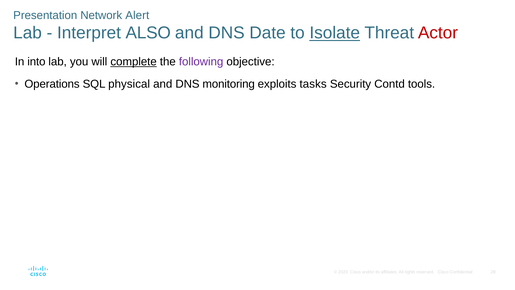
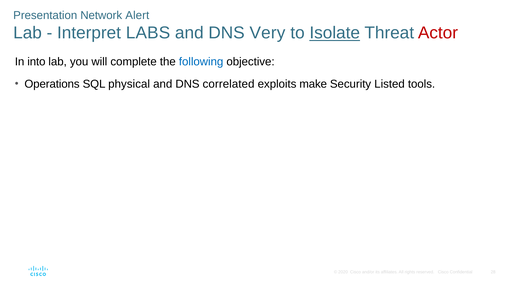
ALSO: ALSO -> LABS (148, 33)
Date: Date -> Very (267, 33)
complete underline: present -> none (134, 62)
following colour: purple -> blue (201, 62)
monitoring: monitoring -> correlated (229, 84)
tasks: tasks -> make (313, 84)
Contd: Contd -> Listed (390, 84)
